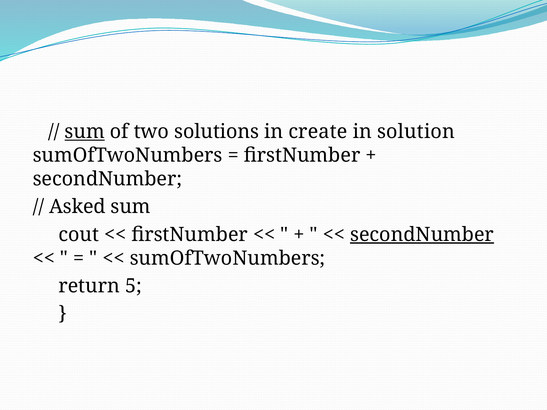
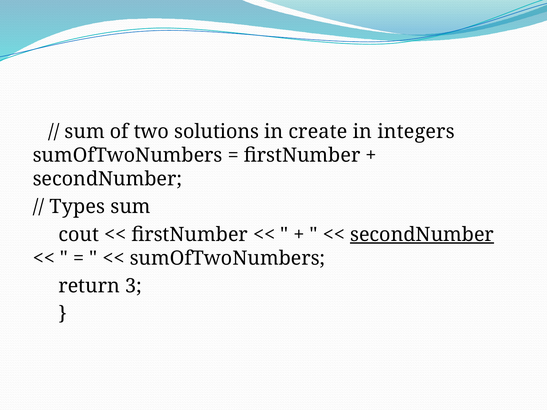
sum underline: present -> none (85, 132)
solution: solution -> integers (416, 132)
Asked: Asked -> Types (77, 207)
5: 5 -> 3 (133, 286)
